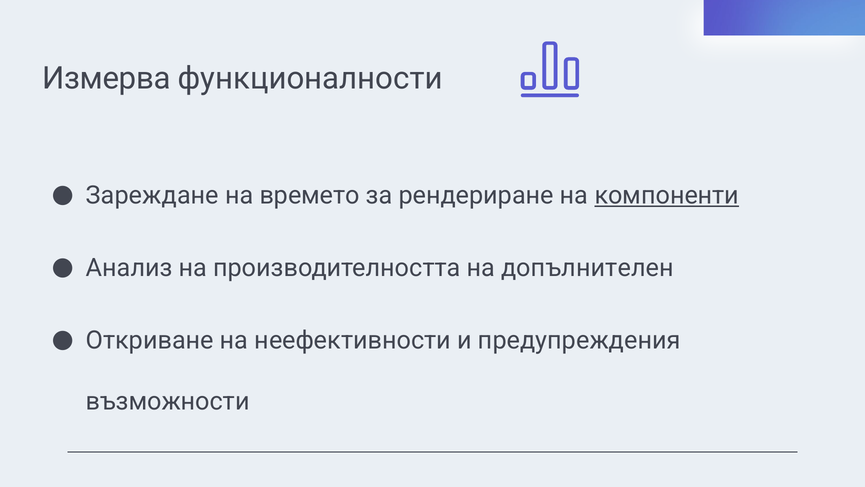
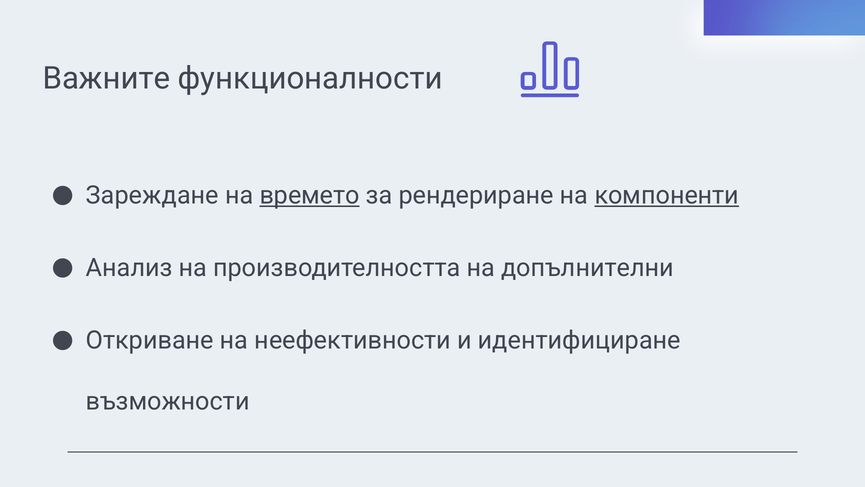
Измерва: Измерва -> Важните (106, 78)
времето underline: none -> present (310, 195)
допълнителен: допълнителен -> допълнителни (588, 268)
предупреждения: предупреждения -> идентифициране (579, 340)
